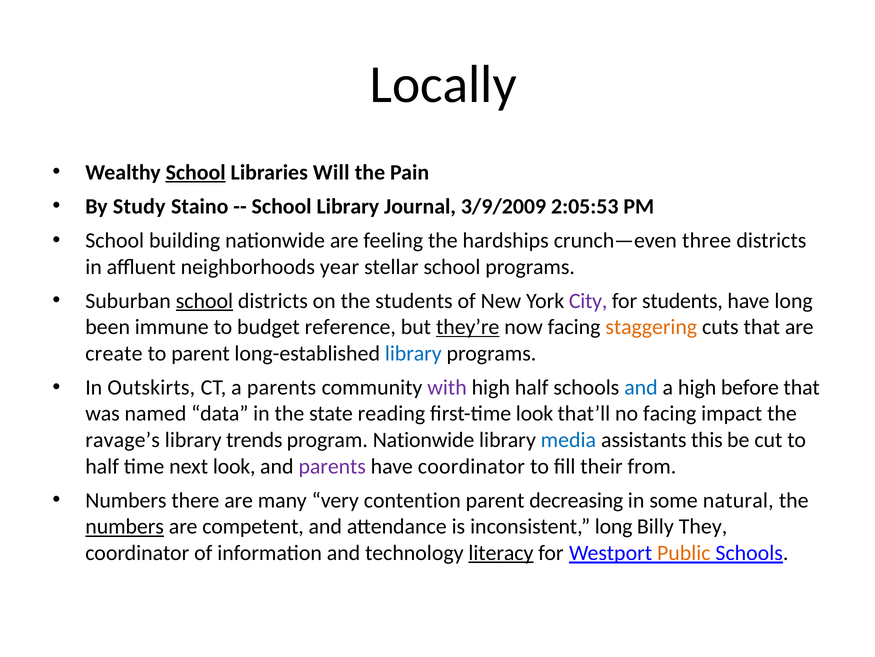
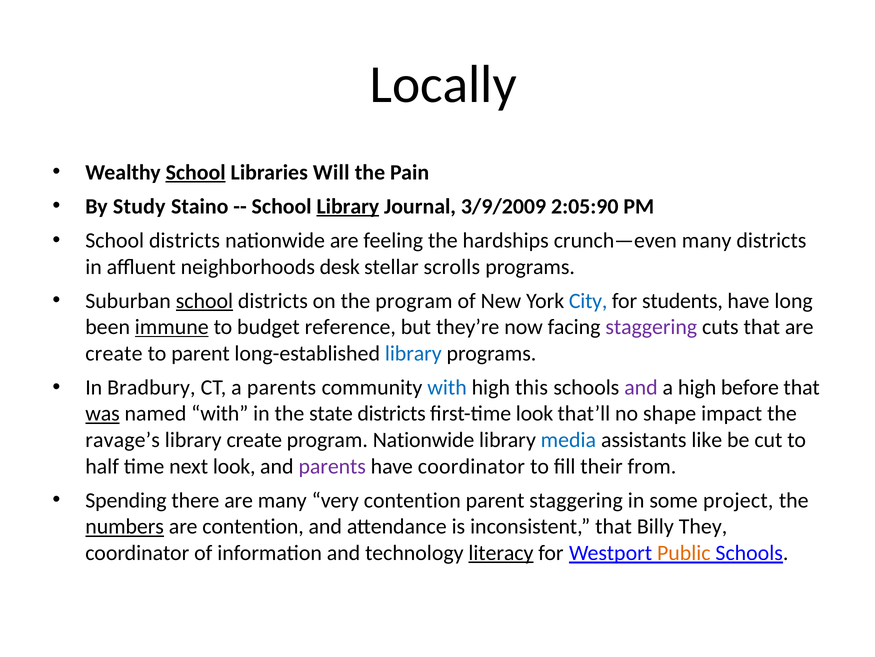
Library underline: none -> present (348, 206)
2:05:53: 2:05:53 -> 2:05:90 (585, 206)
building: building -> districts (185, 240)
crunch—even three: three -> many (707, 240)
year: year -> desk (340, 266)
stellar school: school -> scrolls (452, 266)
the students: students -> program (414, 301)
City colour: purple -> blue (588, 301)
immune underline: none -> present (172, 327)
they’re underline: present -> none (468, 327)
staggering colour: orange -> purple (651, 327)
Outskirts: Outskirts -> Bradbury (151, 387)
with colour: purple -> blue (447, 387)
high half: half -> this (532, 387)
and colour: blue -> purple (641, 387)
was underline: none -> present (103, 413)
named data: data -> with (220, 413)
state reading: reading -> districts (392, 413)
no facing: facing -> shape (670, 413)
library trends: trends -> create (254, 440)
this: this -> like (707, 440)
Numbers: Numbers -> Spending (126, 500)
parent decreasing: decreasing -> staggering (576, 500)
natural: natural -> project (738, 500)
are competent: competent -> contention (253, 526)
inconsistent long: long -> that (614, 526)
